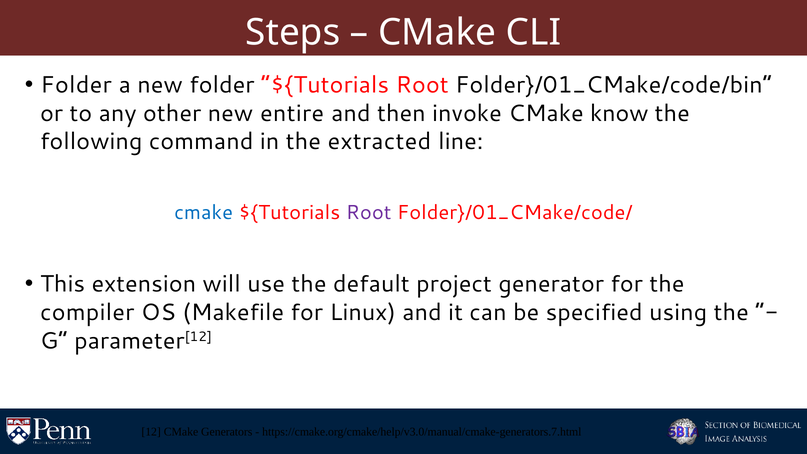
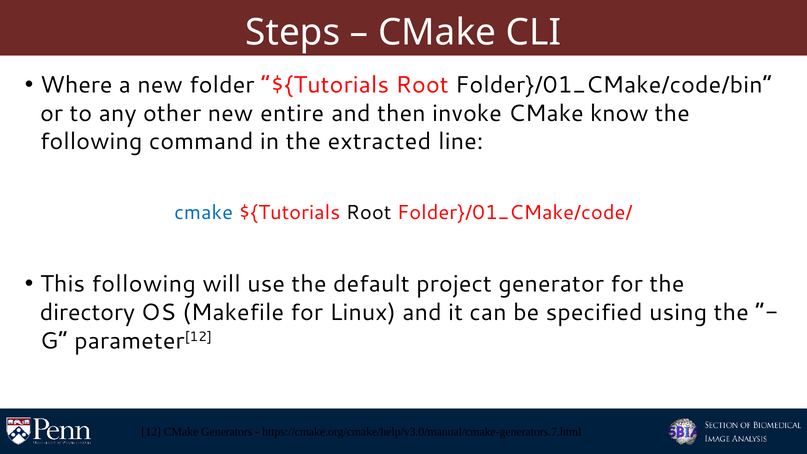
Folder: Folder -> Where (76, 85)
Root colour: purple -> black (369, 213)
This extension: extension -> following (144, 284)
compiler: compiler -> directory (87, 312)
